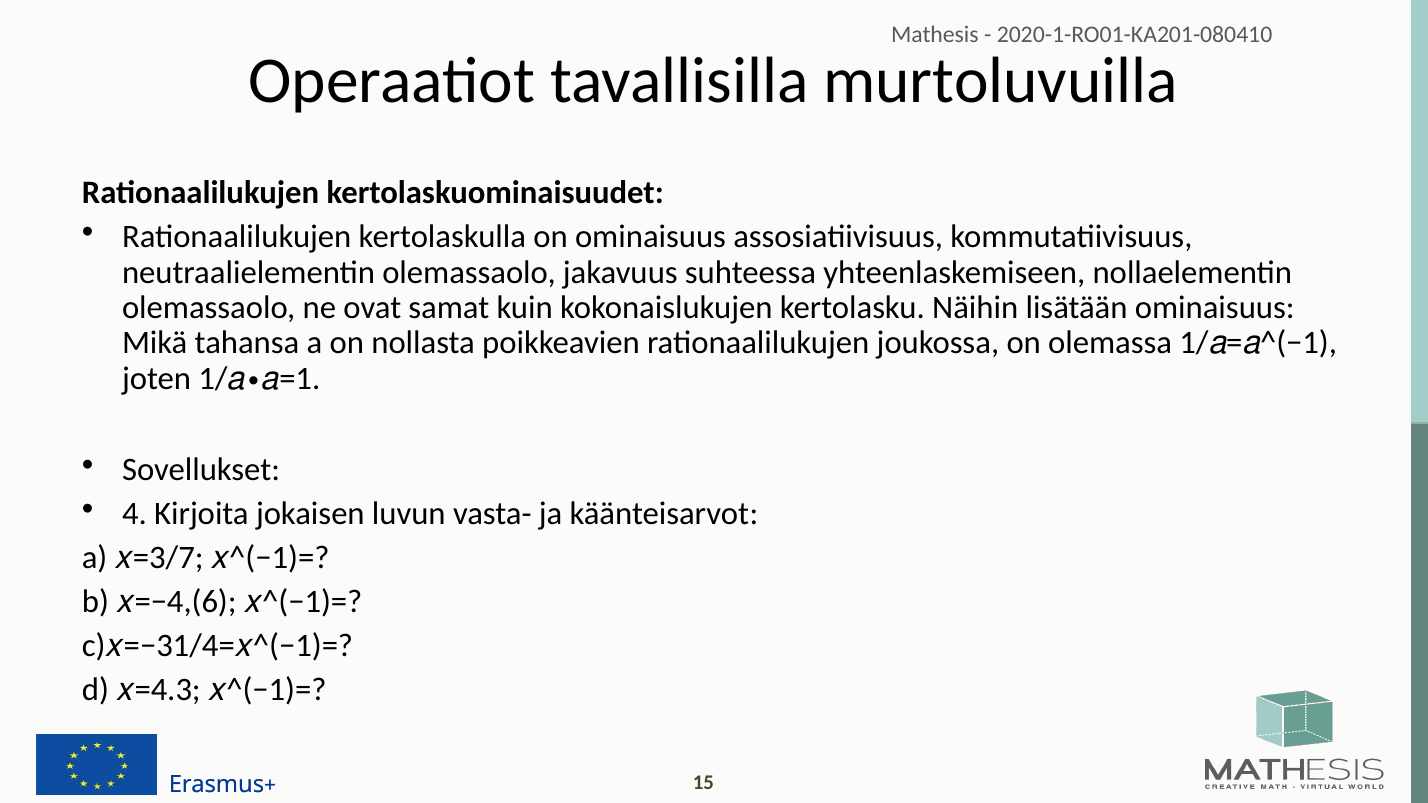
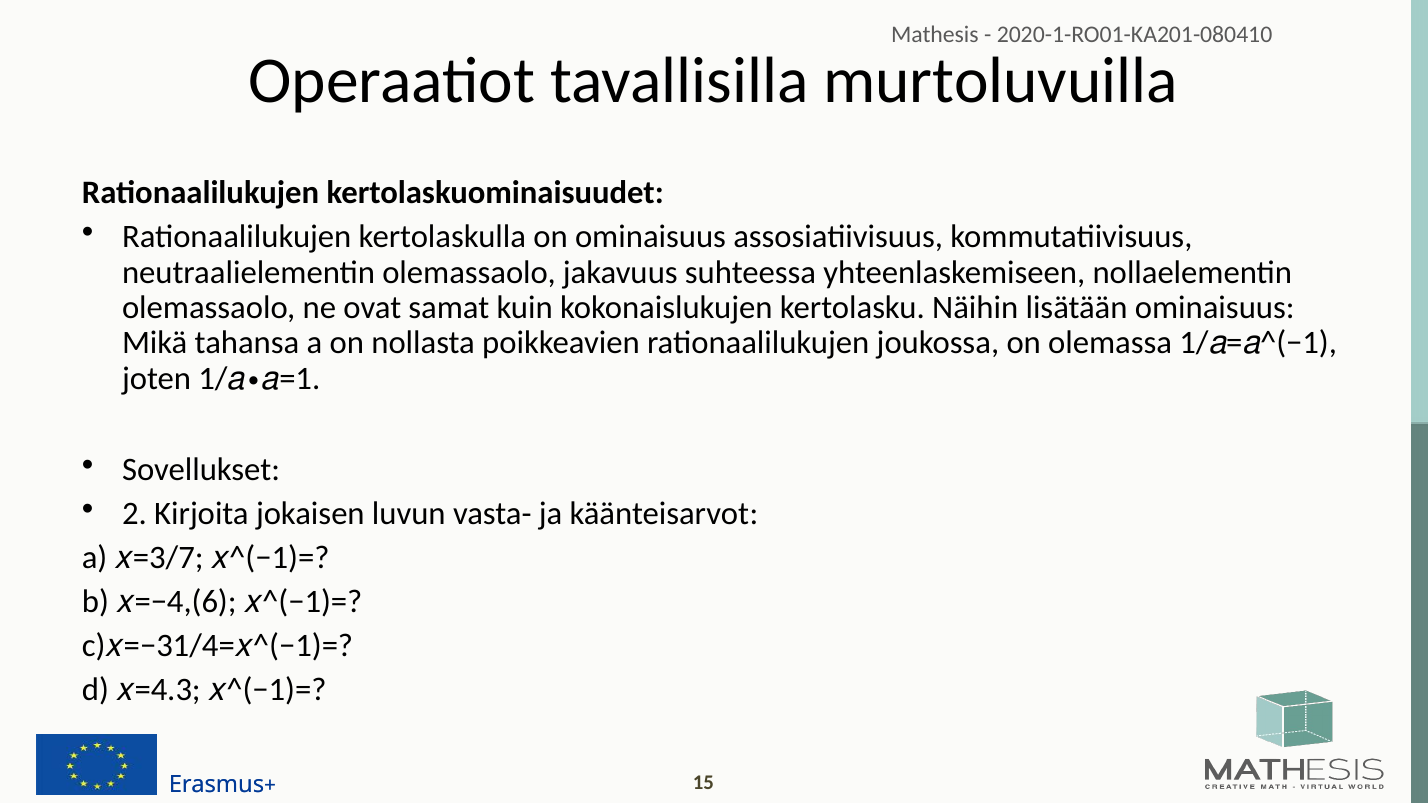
4: 4 -> 2 (134, 514)
